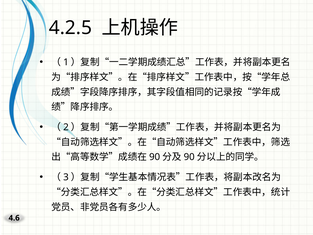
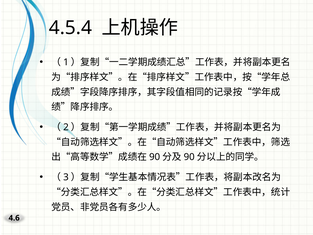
4.2.5: 4.2.5 -> 4.5.4 (70, 28)
